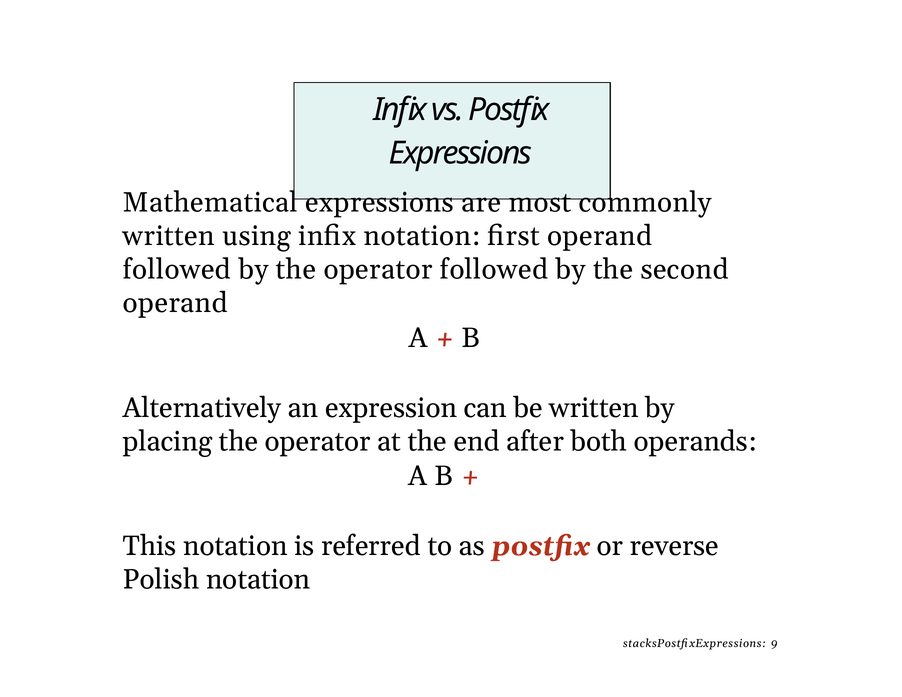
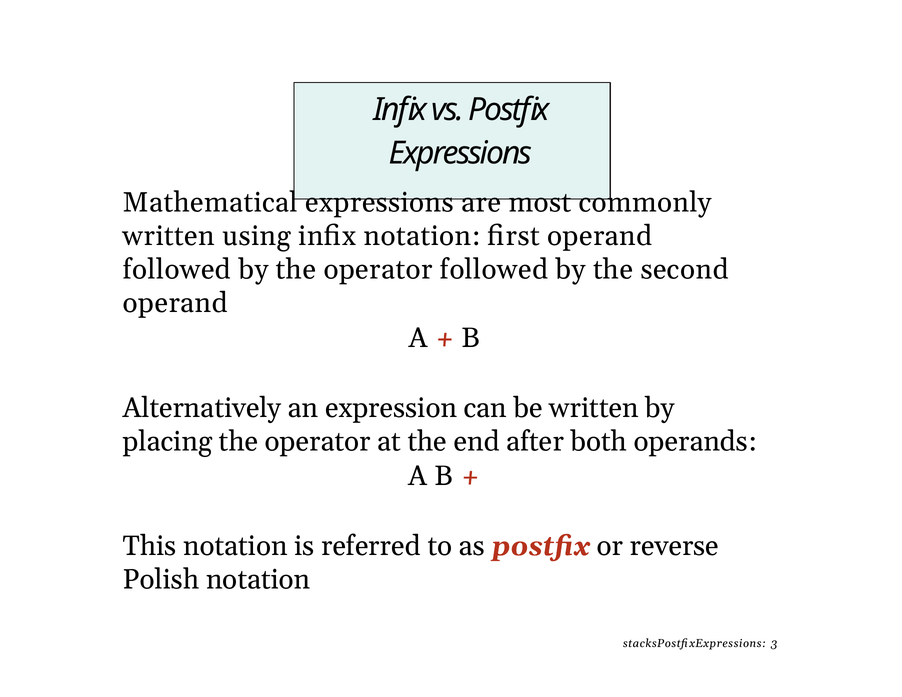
9: 9 -> 3 (774, 643)
